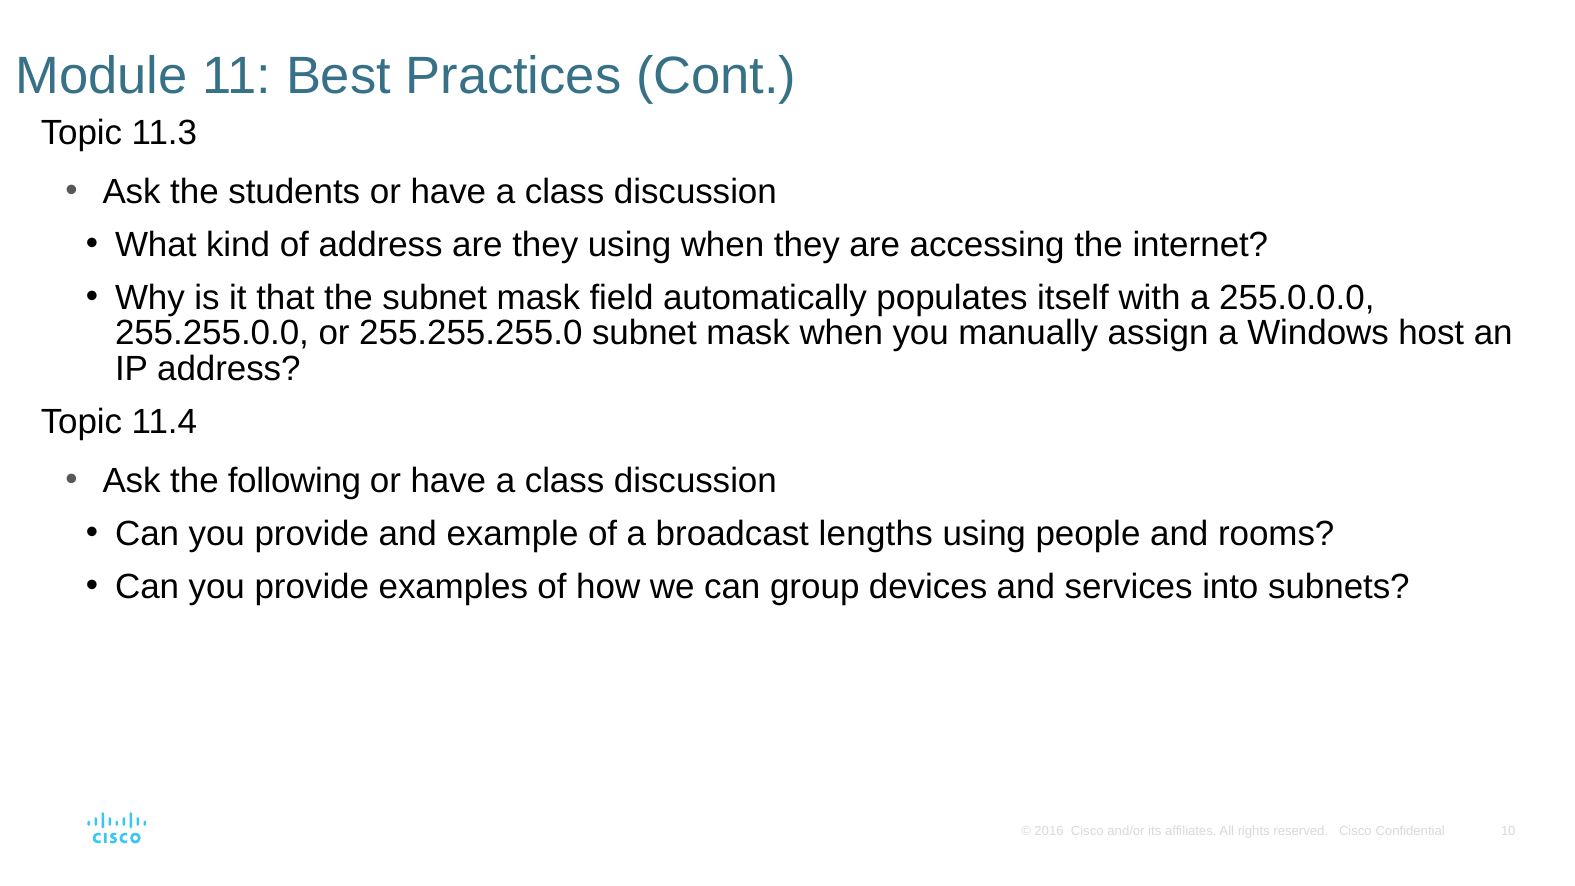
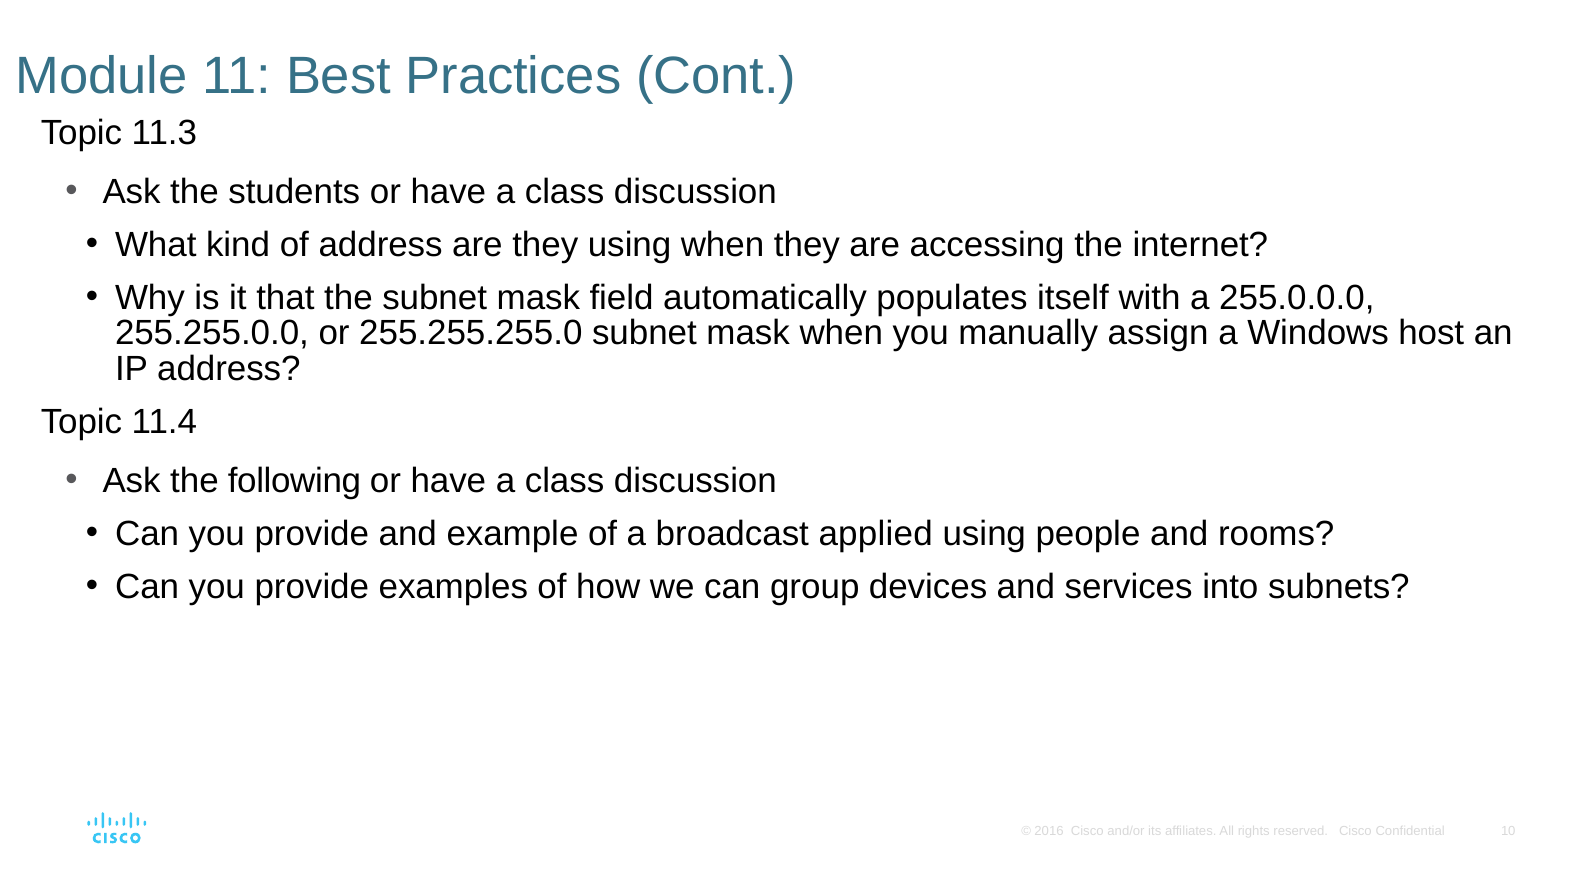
lengths: lengths -> applied (876, 534)
